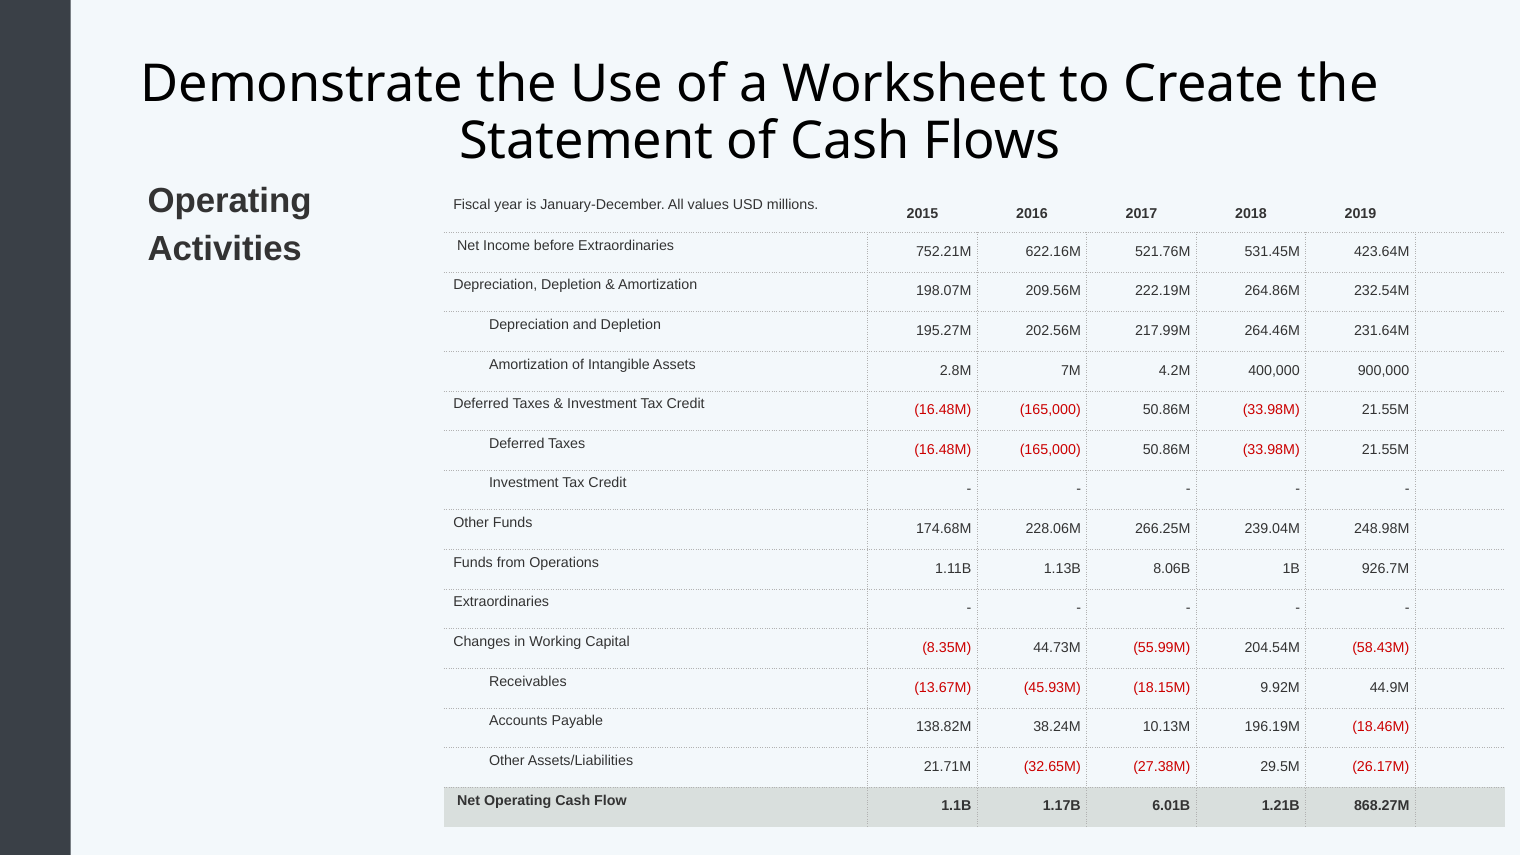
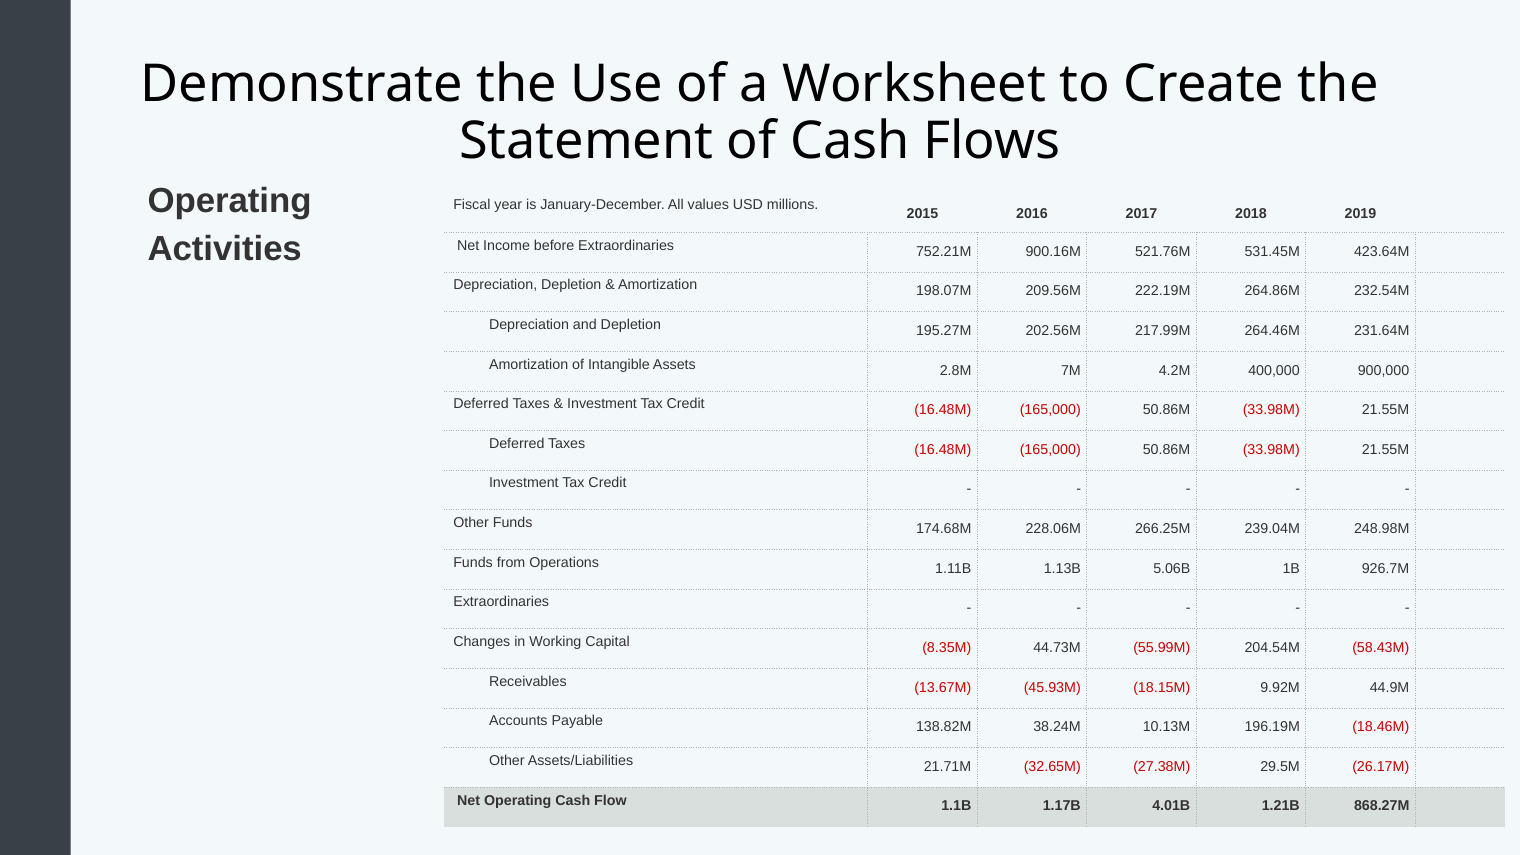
622.16M: 622.16M -> 900.16M (1053, 251)
8.06B: 8.06B -> 5.06B (1172, 568)
6.01B: 6.01B -> 4.01B (1171, 806)
